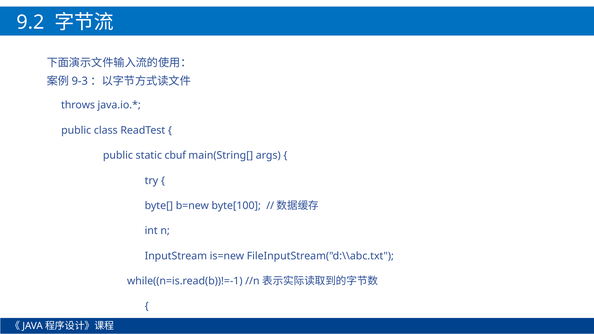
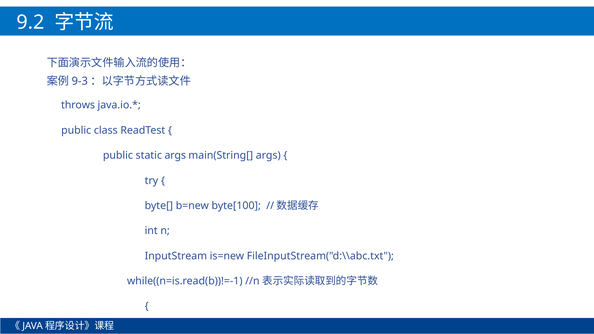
static cbuf: cbuf -> args (175, 155)
